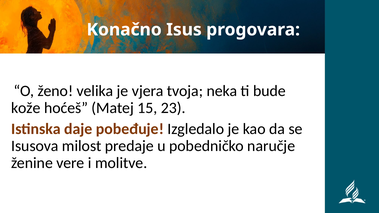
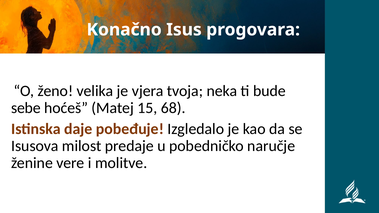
kože: kože -> sebe (26, 108)
23: 23 -> 68 (173, 108)
